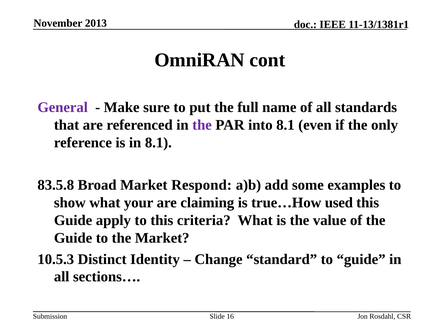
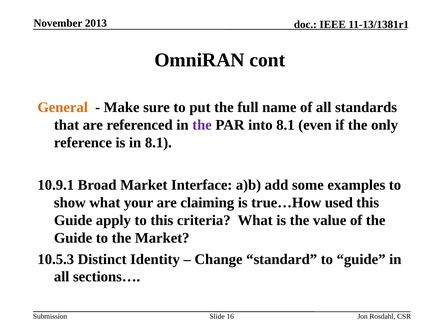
General colour: purple -> orange (63, 107)
83.5.8: 83.5.8 -> 10.9.1 (56, 185)
Respond: Respond -> Interface (202, 185)
